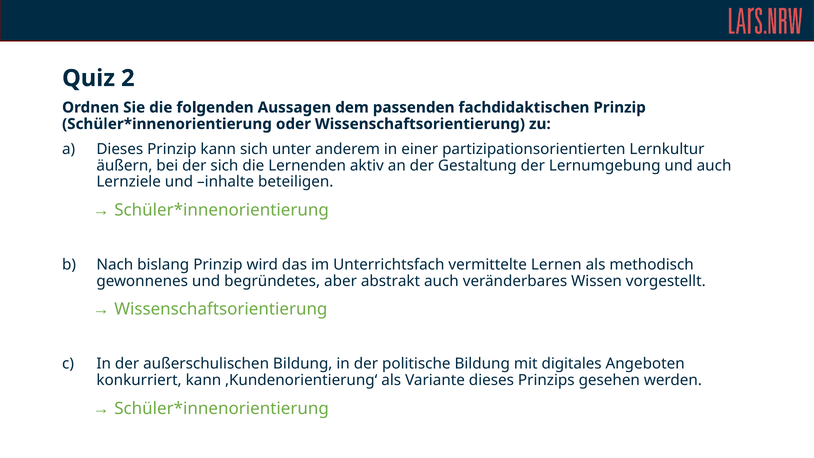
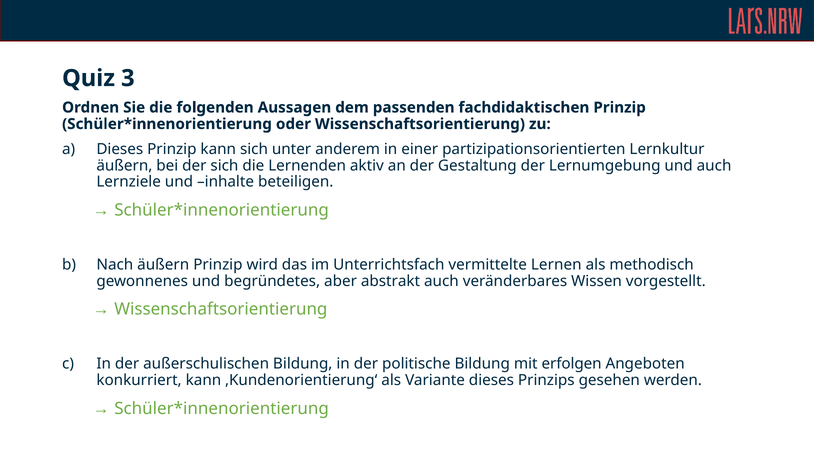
2: 2 -> 3 (128, 78)
Nach bislang: bislang -> äußern (163, 265)
digitales: digitales -> erfolgen (572, 364)
